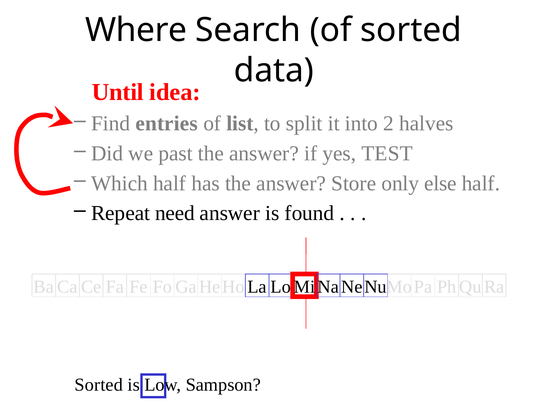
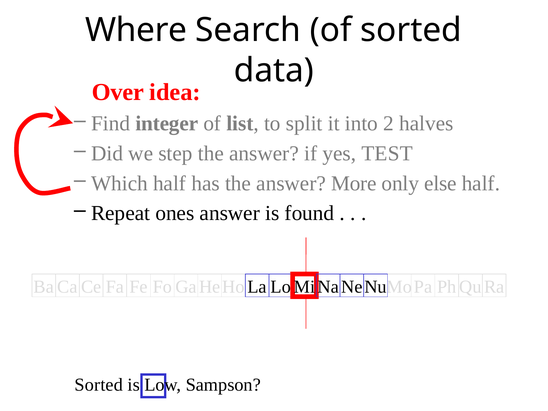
Until: Until -> Over (118, 92)
entries: entries -> integer (167, 124)
past: past -> step (176, 153)
Store: Store -> More (354, 183)
need: need -> ones (175, 213)
